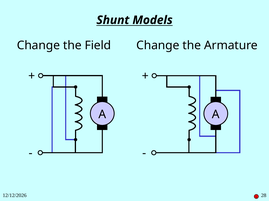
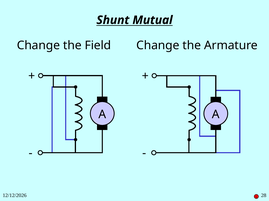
Models: Models -> Mutual (153, 20)
